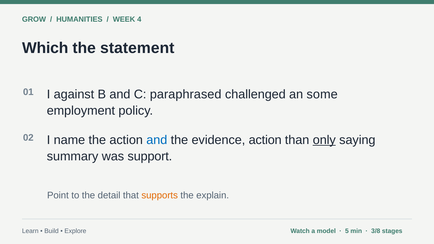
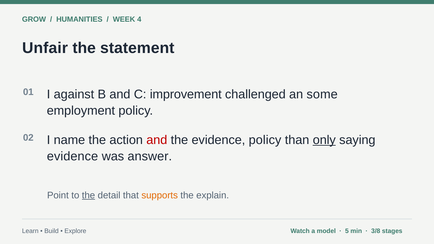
Which: Which -> Unfair (45, 48)
paraphrased: paraphrased -> improvement (186, 94)
and colour: blue -> red (157, 140)
evidence action: action -> policy (265, 140)
summary: summary -> evidence (73, 156)
support: support -> answer (150, 156)
the underline: none -> present (89, 195)
